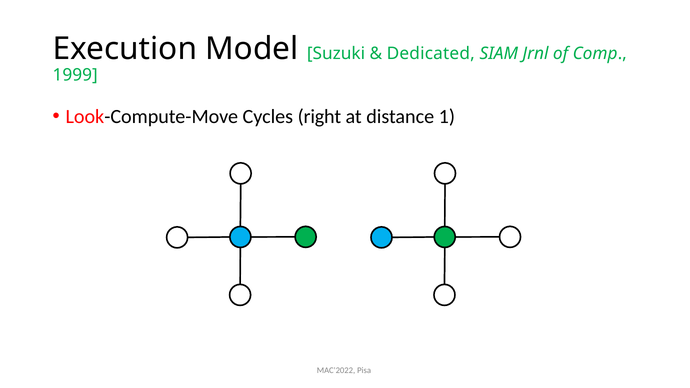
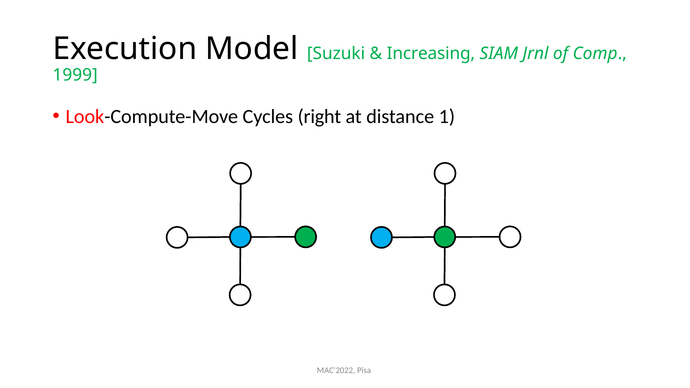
Dedicated: Dedicated -> Increasing (431, 53)
